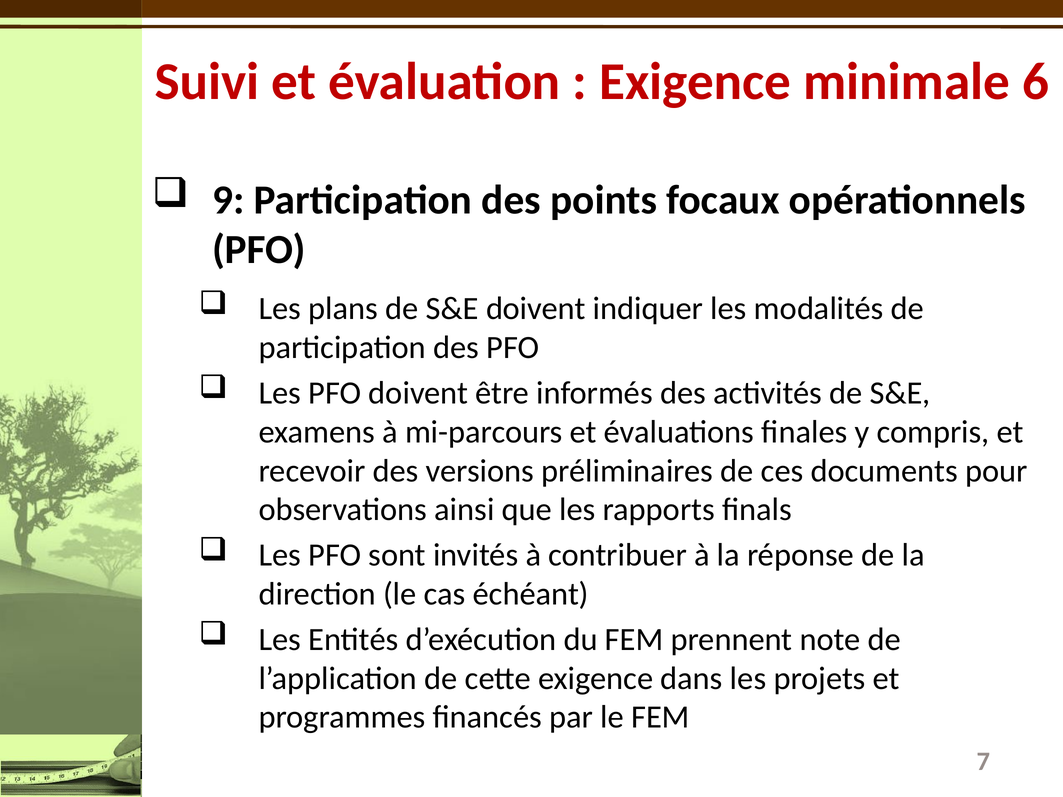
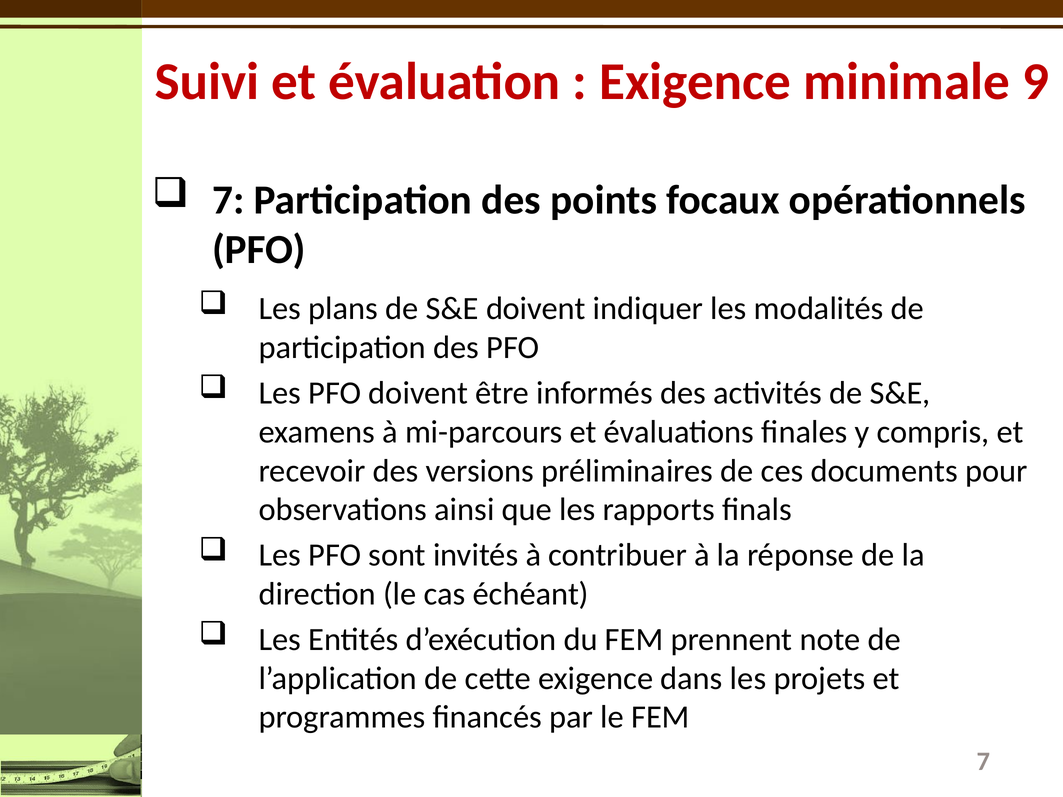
6: 6 -> 9 (1036, 82)
9: 9 -> 7 (228, 200)
